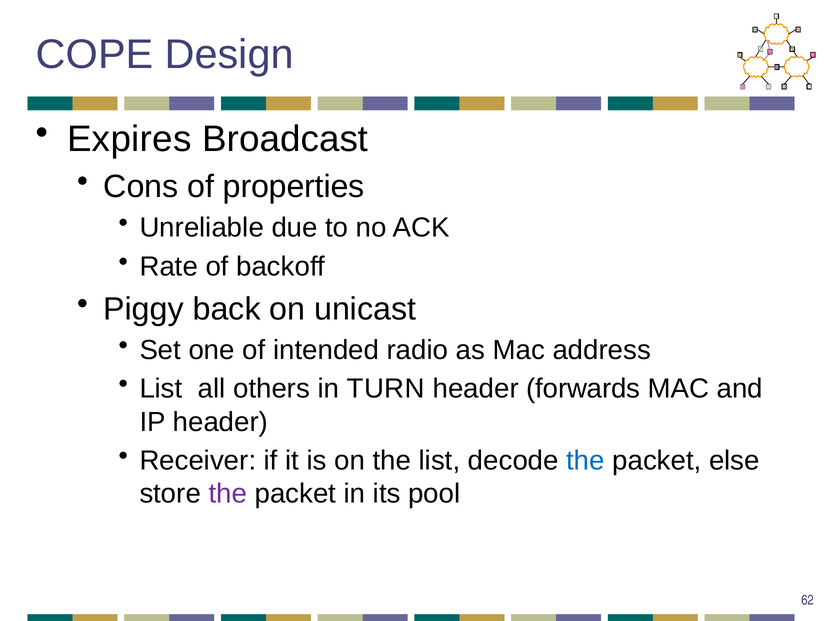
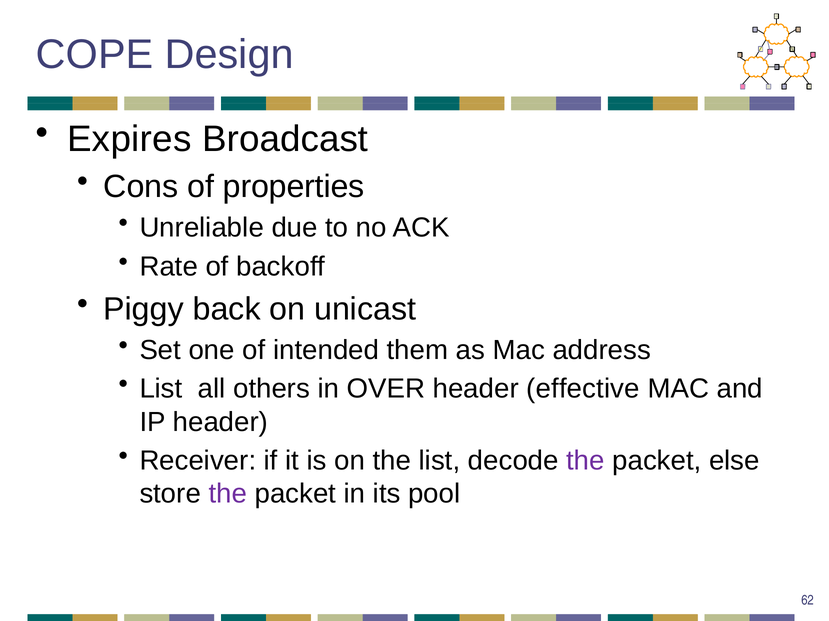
radio: radio -> them (418, 351)
TURN: TURN -> OVER (386, 389)
forwards: forwards -> effective (583, 389)
the colour: blue -> purple (585, 461)
